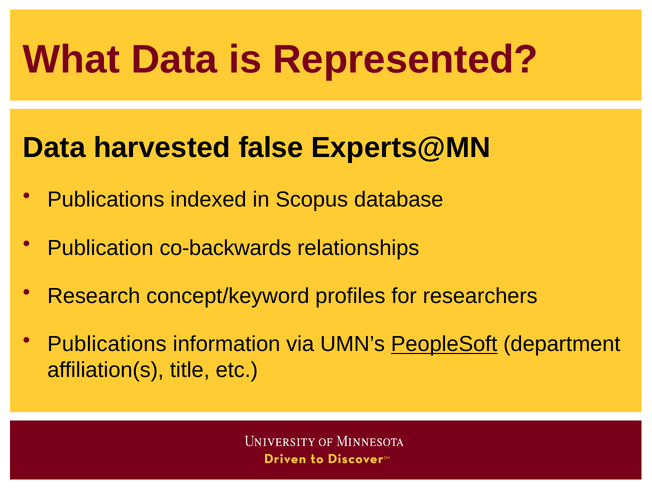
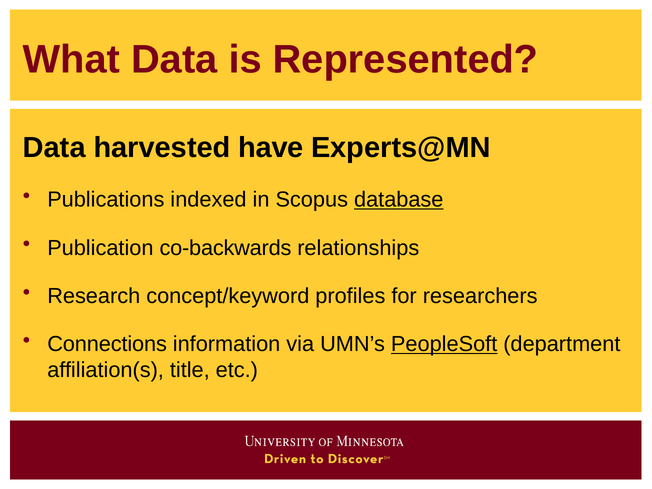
false: false -> have (271, 148)
database underline: none -> present (399, 200)
Publications: Publications -> Connections (107, 344)
